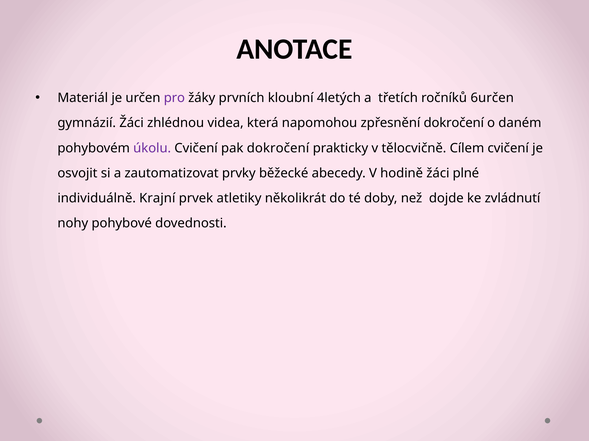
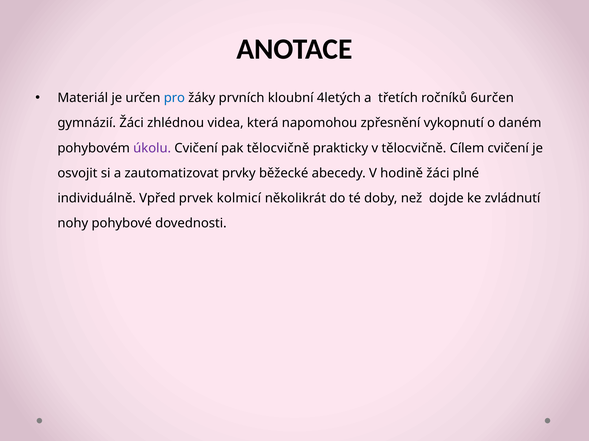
pro colour: purple -> blue (174, 98)
zpřesnění dokročení: dokročení -> vykopnutí (454, 123)
pak dokročení: dokročení -> tělocvičně (278, 148)
Krajní: Krajní -> Vpřed (157, 198)
atletiky: atletiky -> kolmicí (239, 198)
